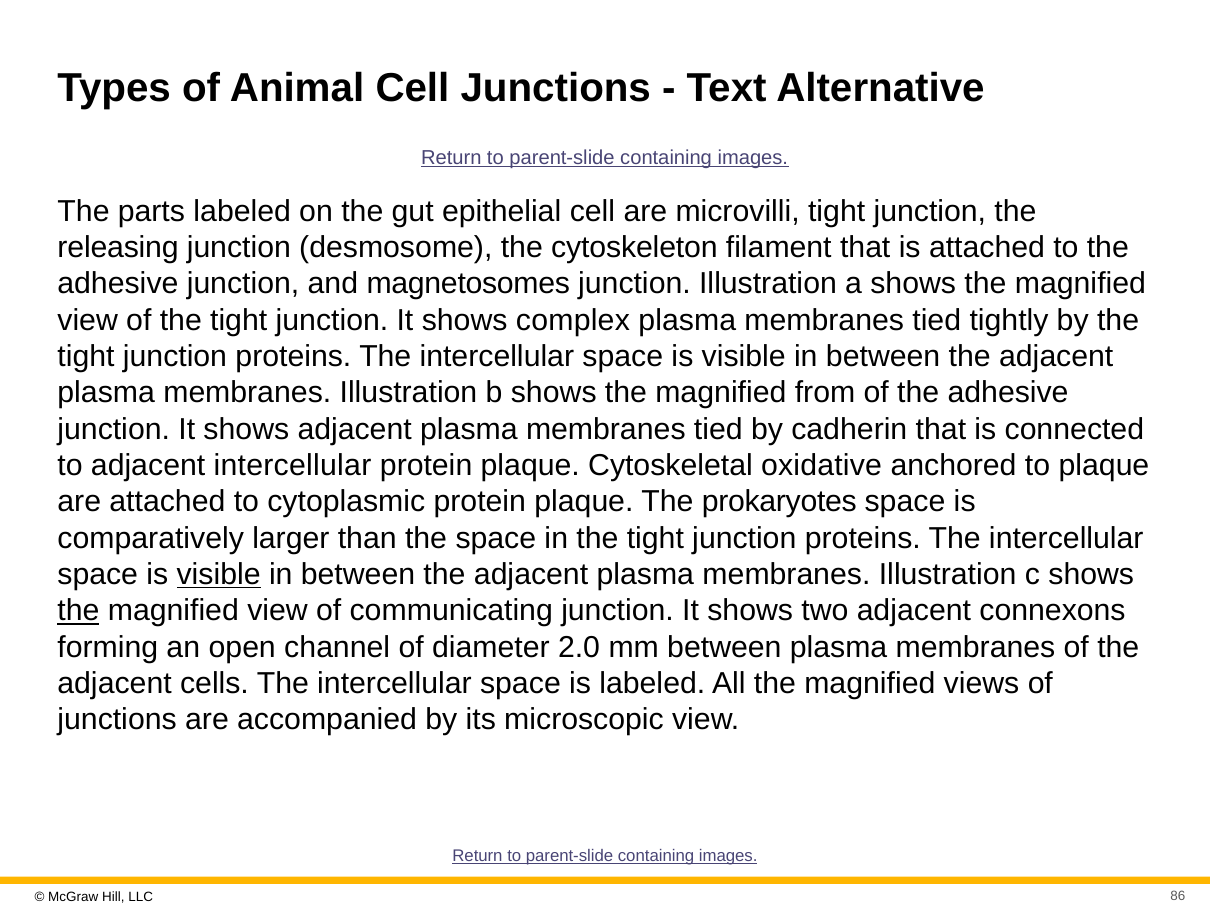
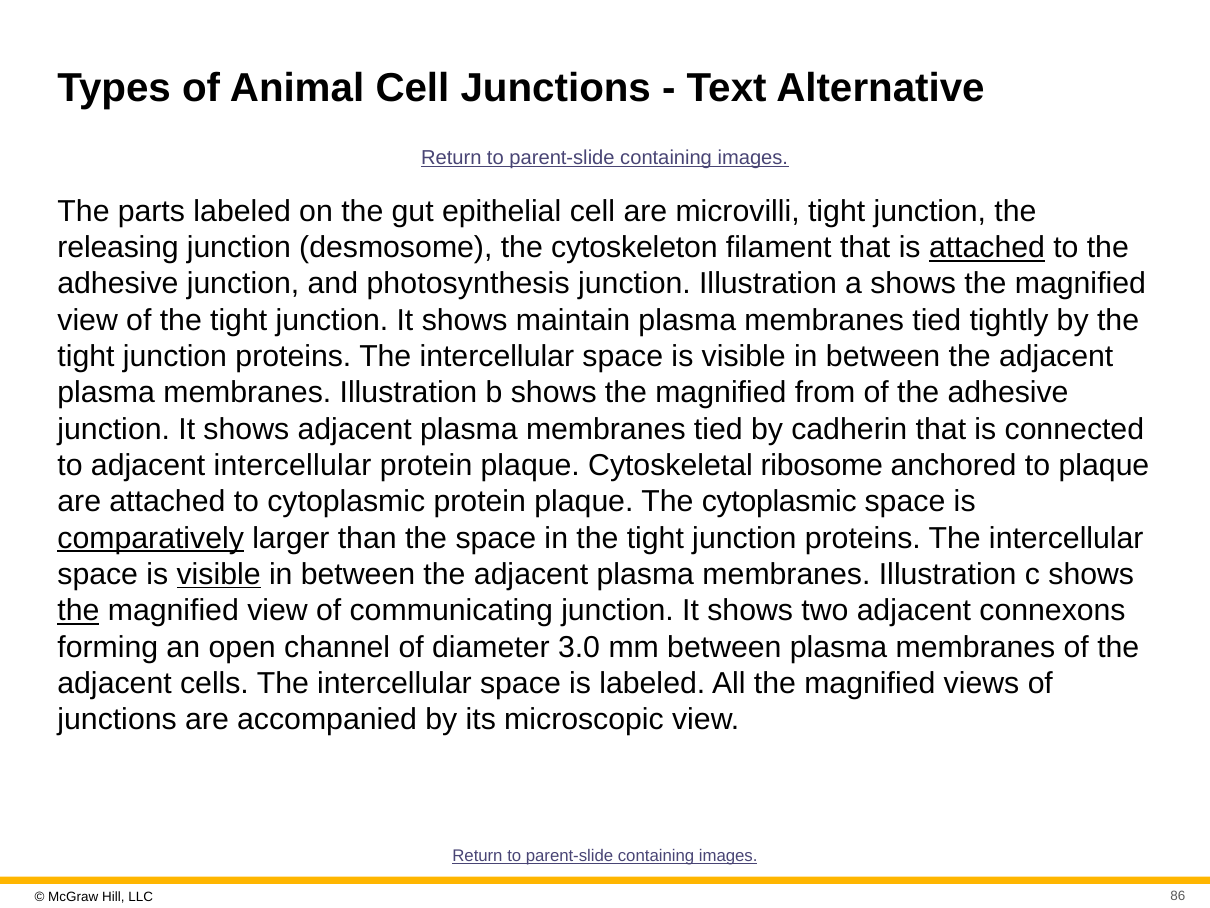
attached underline: none -> present (987, 248)
magnetosomes: magnetosomes -> photosynthesis (468, 284)
complex: complex -> maintain (573, 320)
oxidative: oxidative -> ribosome (822, 465)
The prokaryotes: prokaryotes -> cytoplasmic (779, 502)
comparatively underline: none -> present (151, 538)
2.0: 2.0 -> 3.0 (579, 647)
